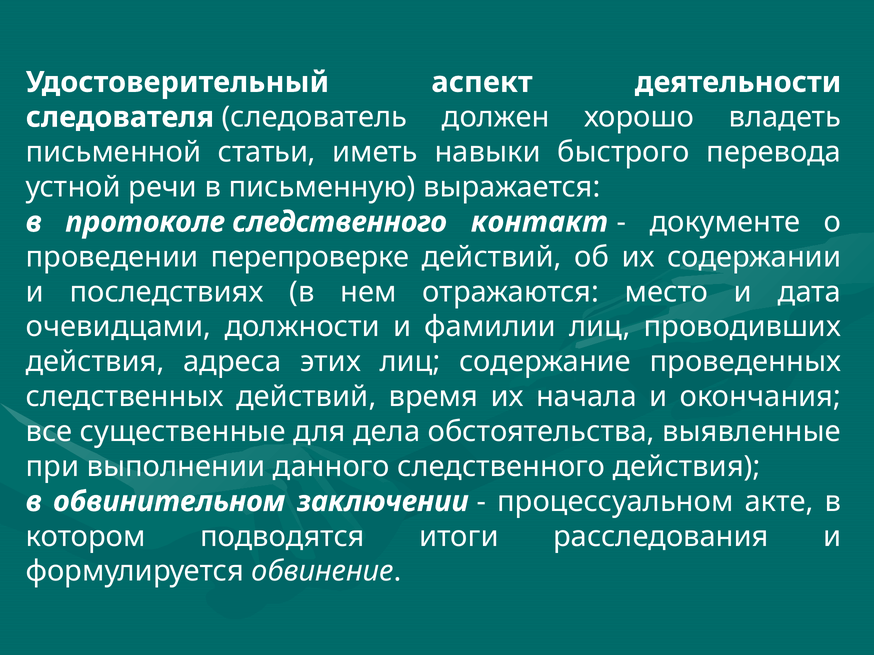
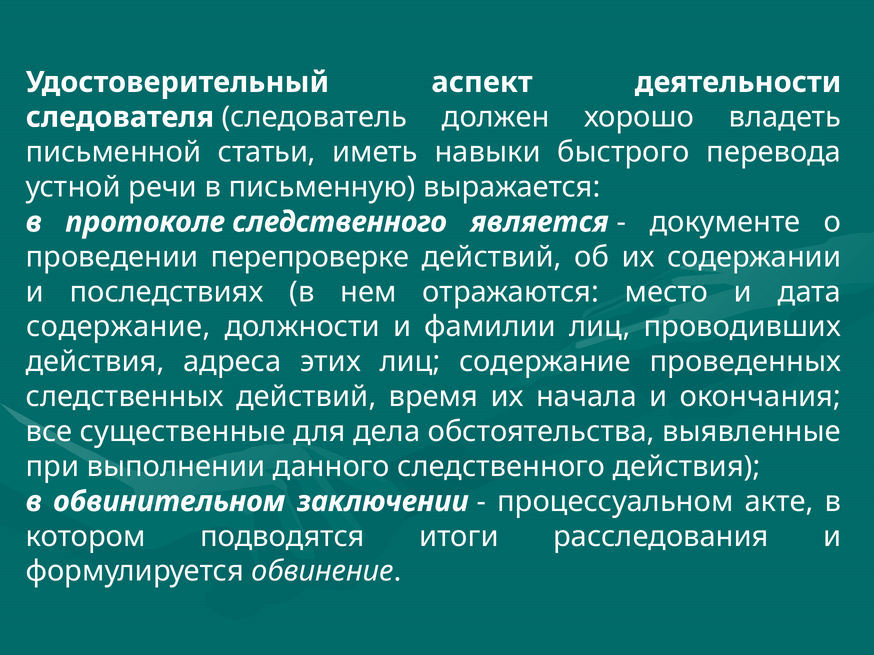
контакт: контакт -> является (540, 222)
очевидцами: очевидцами -> содержание (118, 327)
